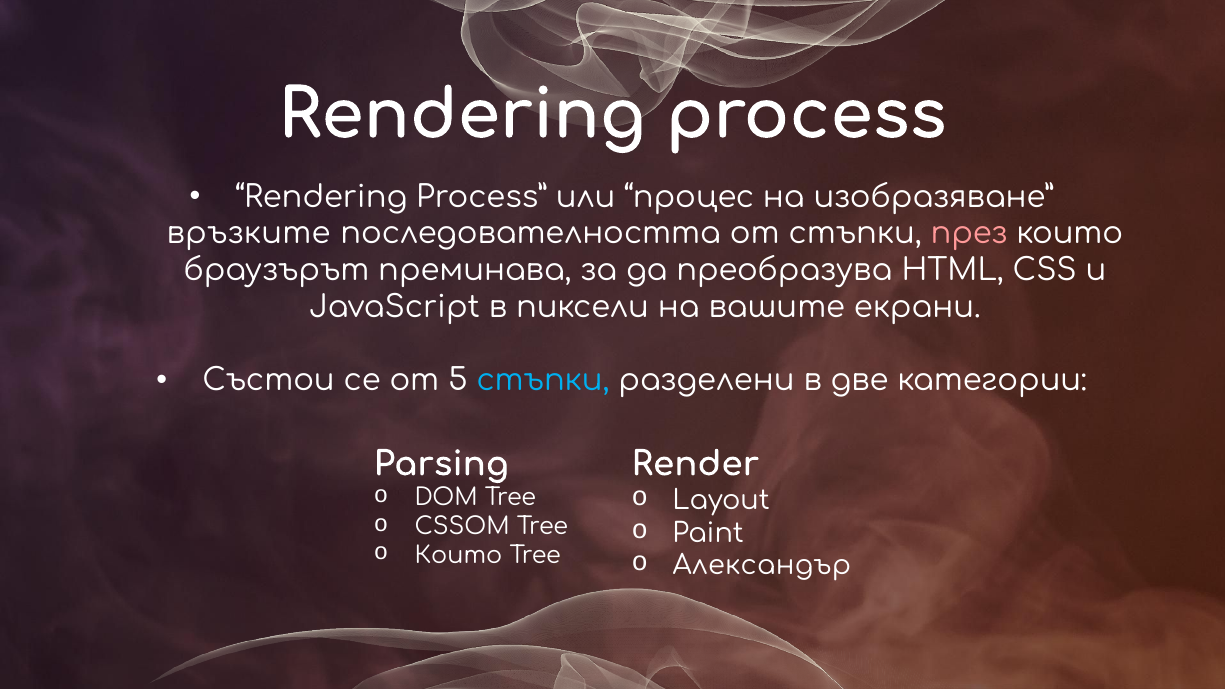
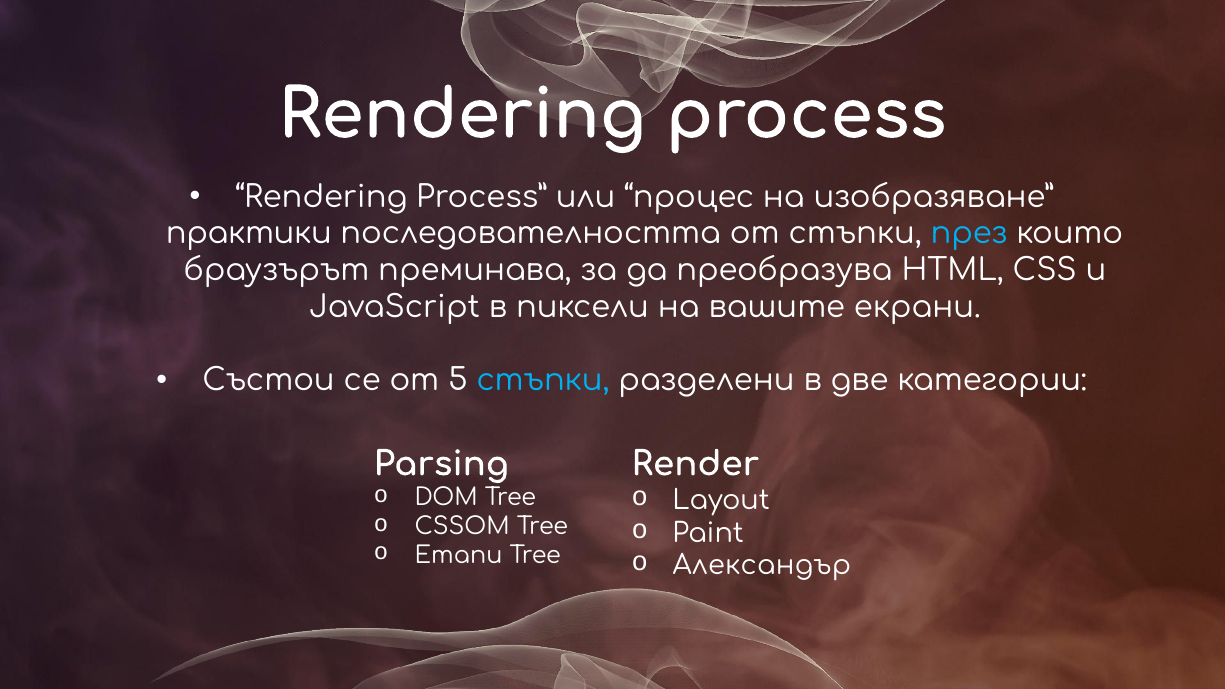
връзките: връзките -> практики (249, 234)
през colour: pink -> light blue (969, 234)
Които: Които -> Етапи (459, 555)
